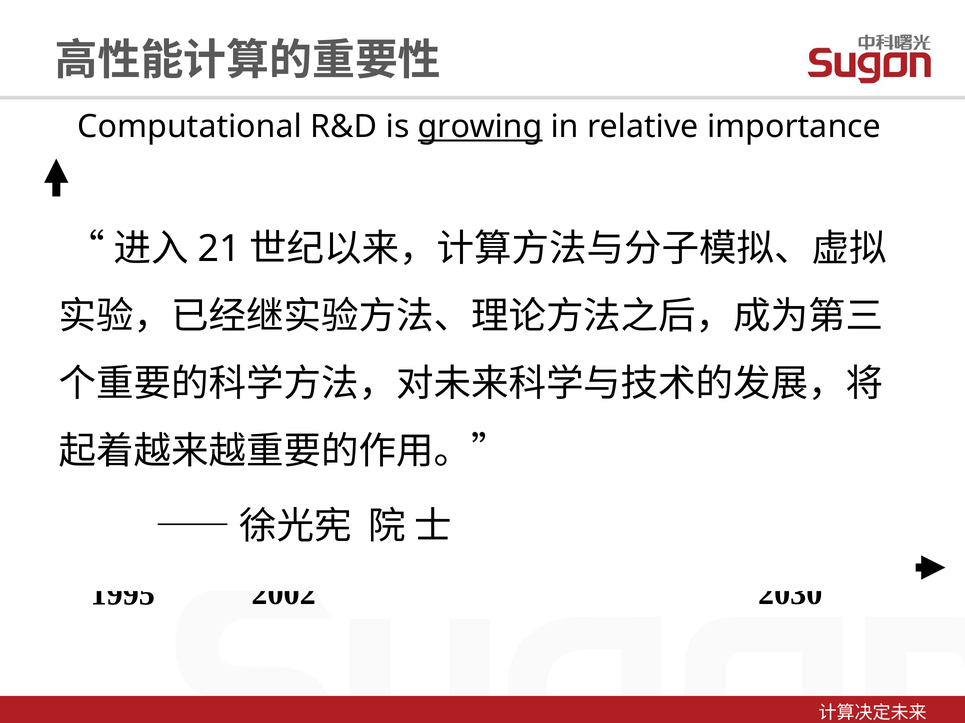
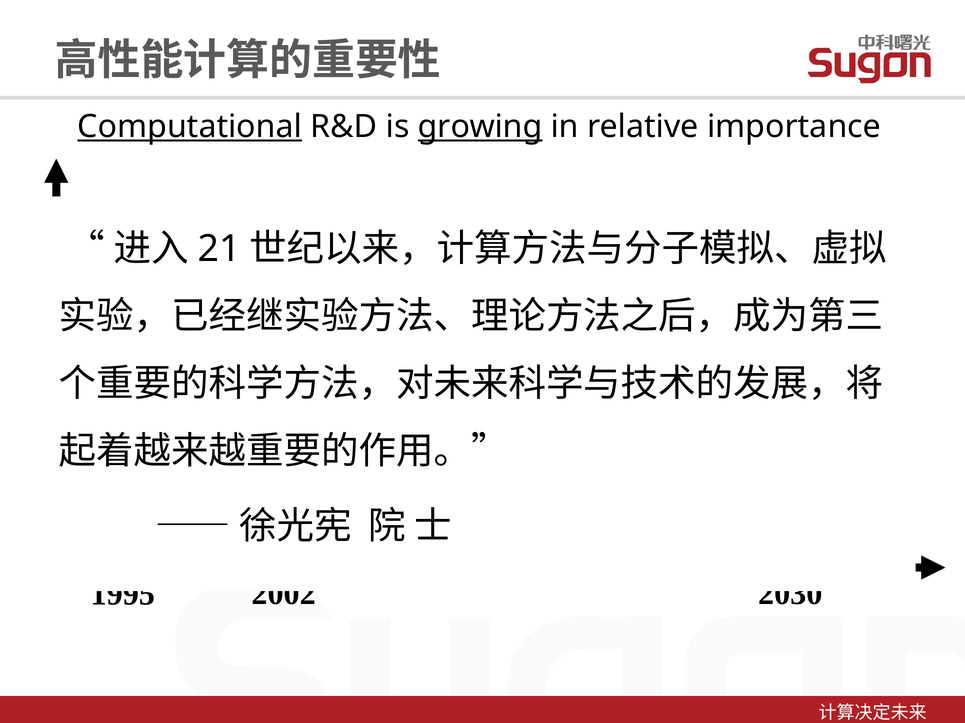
Computational underline: none -> present (190, 127)
